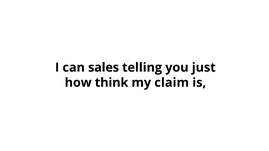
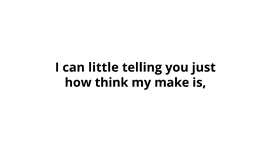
sales: sales -> little (103, 68)
claim: claim -> make (172, 83)
